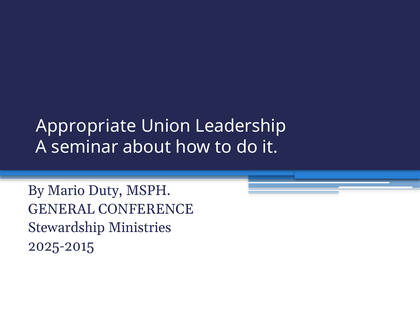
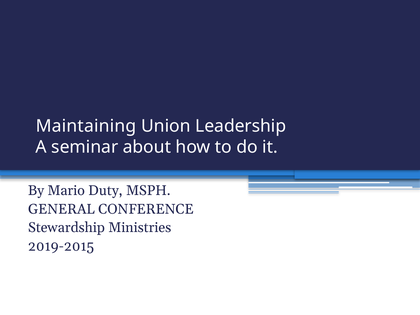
Appropriate: Appropriate -> Maintaining (86, 126)
2025-2015: 2025-2015 -> 2019-2015 (61, 246)
